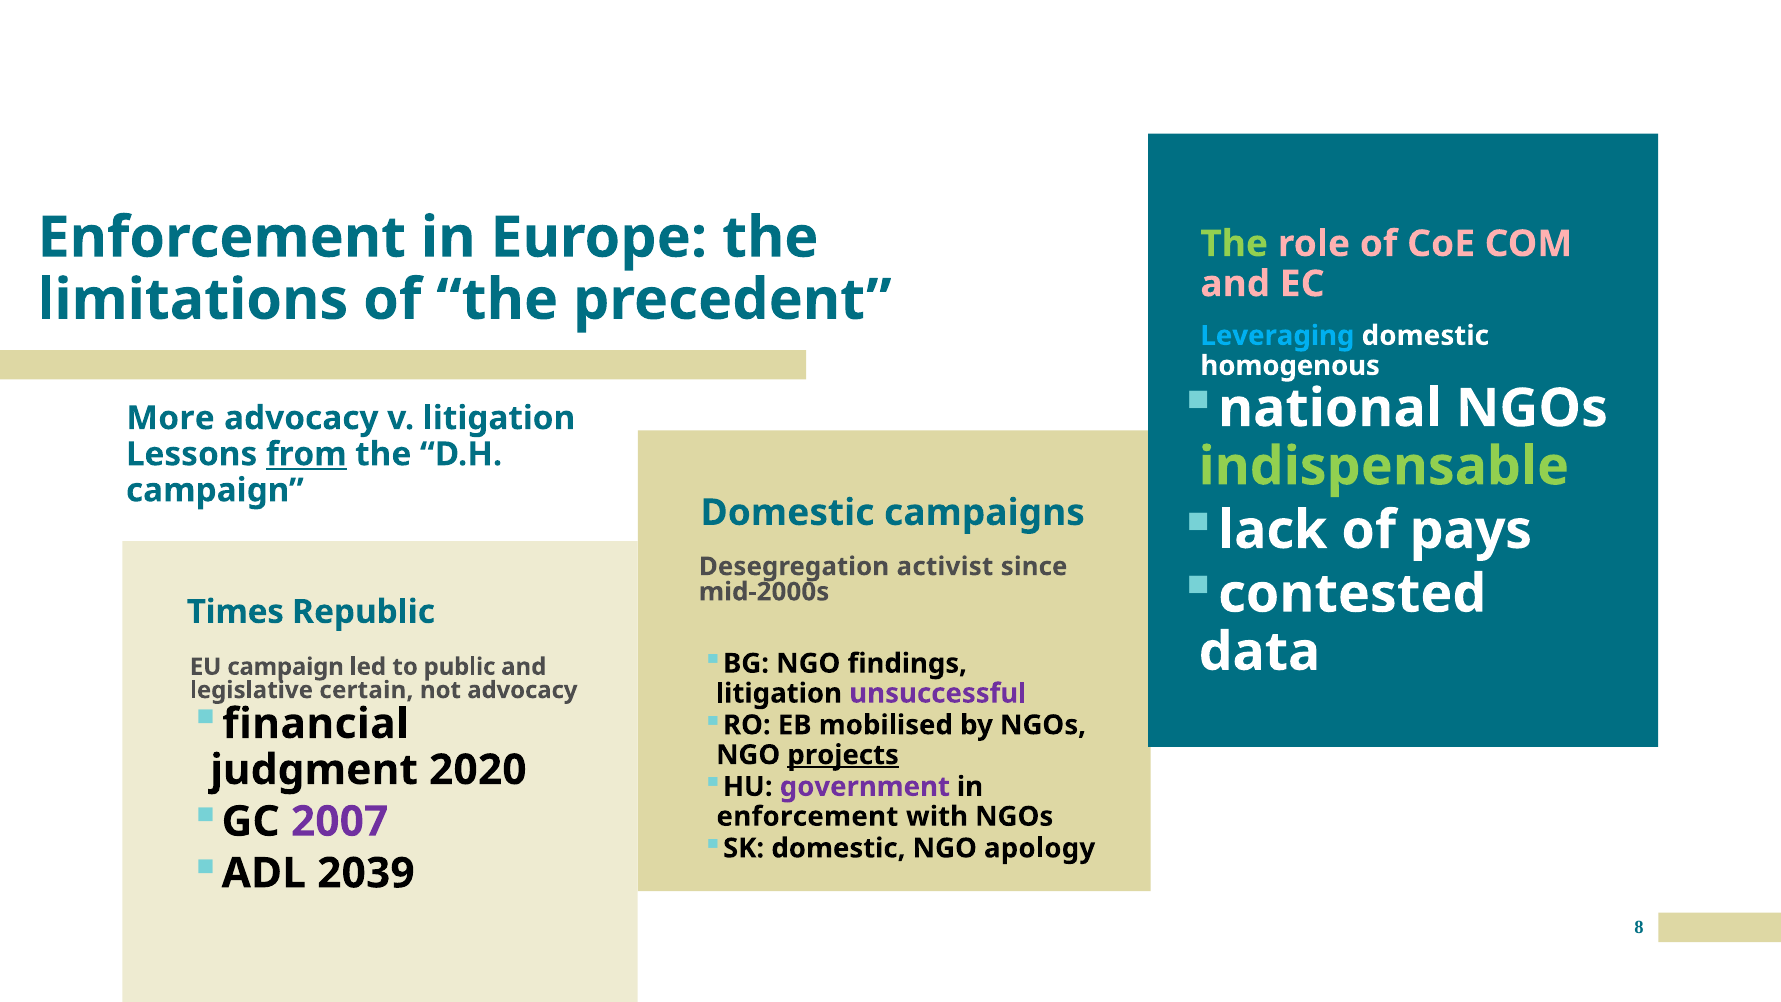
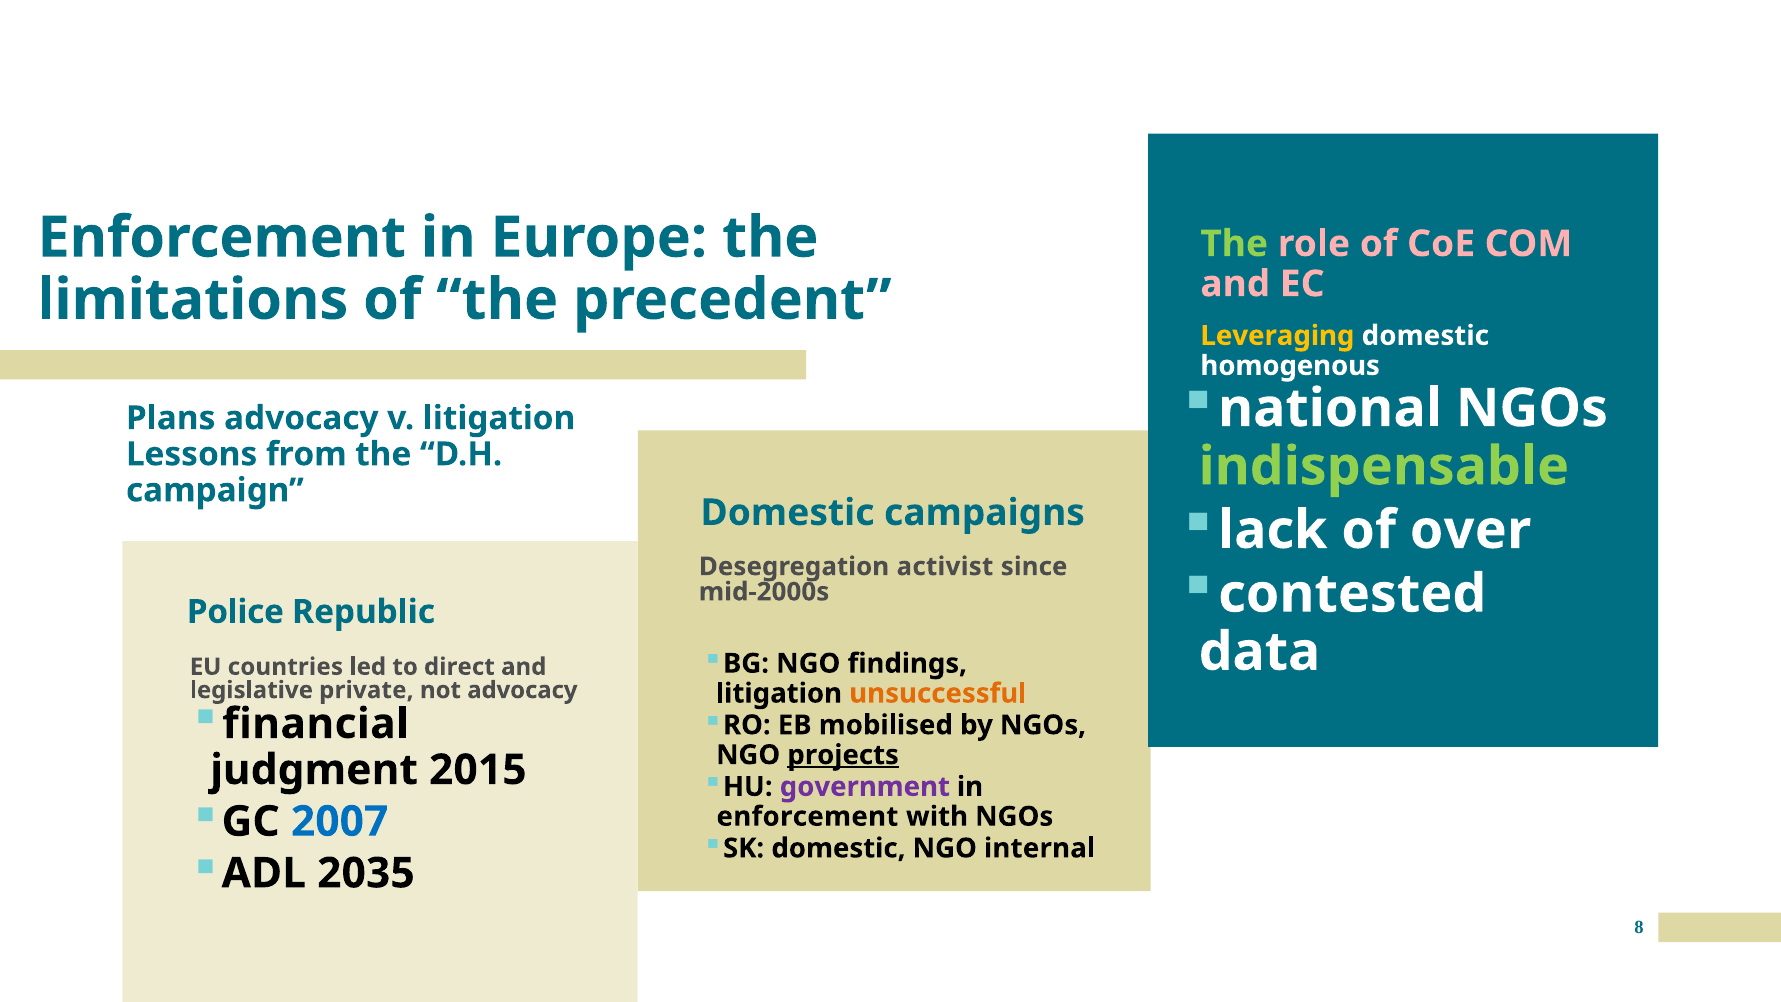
Leveraging colour: light blue -> yellow (1277, 336)
More: More -> Plans (171, 418)
from underline: present -> none (306, 454)
pays: pays -> over (1471, 530)
Times: Times -> Police (235, 612)
EU campaign: campaign -> countries (285, 667)
public: public -> direct (459, 667)
certain: certain -> private (366, 690)
unsuccessful colour: purple -> orange (938, 693)
2020: 2020 -> 2015 (478, 770)
2007 colour: purple -> blue (340, 821)
apology: apology -> internal (1040, 848)
2039: 2039 -> 2035 (366, 873)
